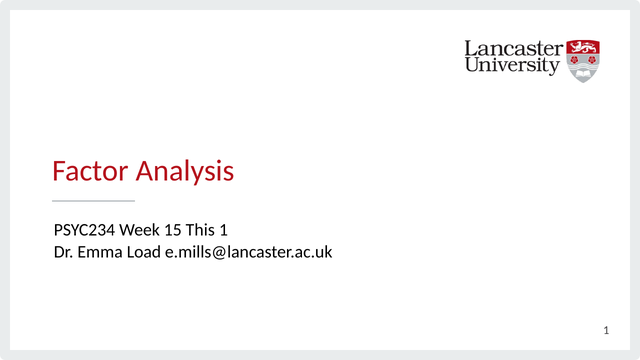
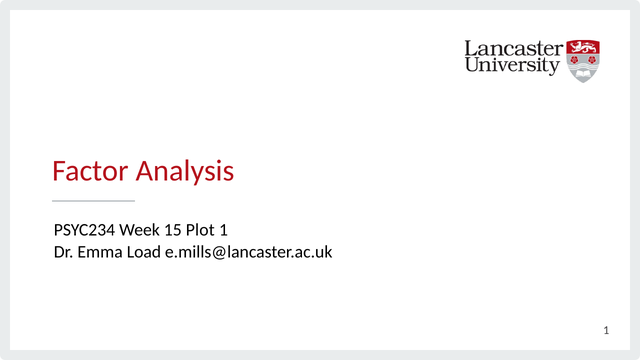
This: This -> Plot (200, 230)
